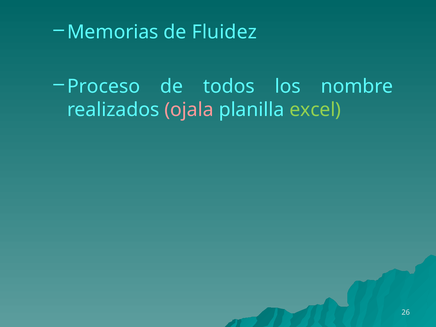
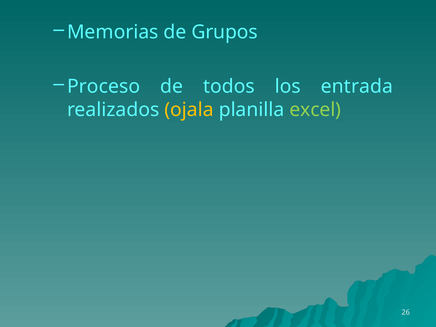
Fluidez: Fluidez -> Grupos (225, 32)
nombre: nombre -> entrada (357, 86)
ojala colour: pink -> yellow (189, 110)
